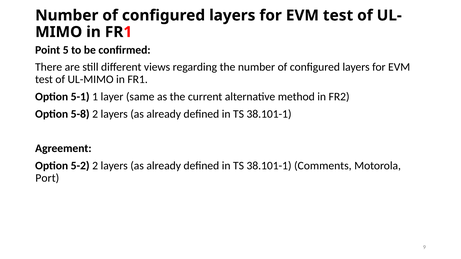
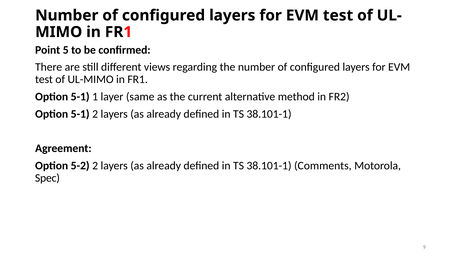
5-8: 5-8 -> 5-1 (80, 114)
Port: Port -> Spec (47, 178)
